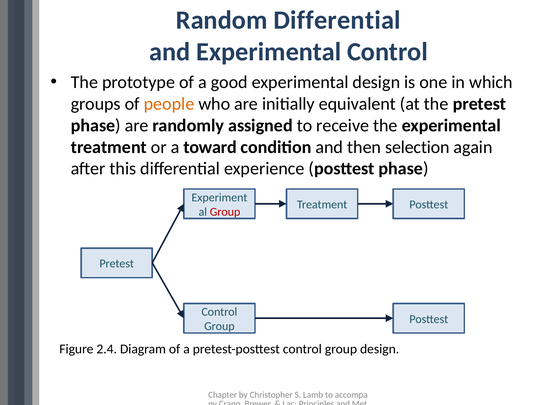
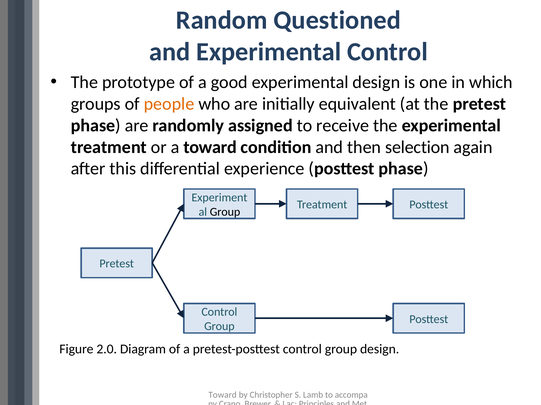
Random Differential: Differential -> Questioned (337, 20)
Group colour: red -> black (225, 212)
2.4: 2.4 -> 2.0 (107, 350)
Chapter: Chapter -> Toward (223, 395)
